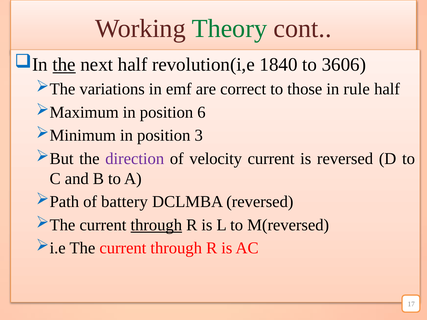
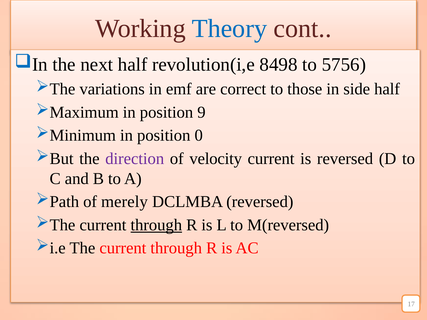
Theory colour: green -> blue (229, 29)
the underline: present -> none (64, 65)
1840: 1840 -> 8498 (279, 65)
3606: 3606 -> 5756 (344, 65)
rule: rule -> side (357, 89)
6: 6 -> 9 (201, 112)
3: 3 -> 0 (199, 136)
battery: battery -> merely (124, 202)
